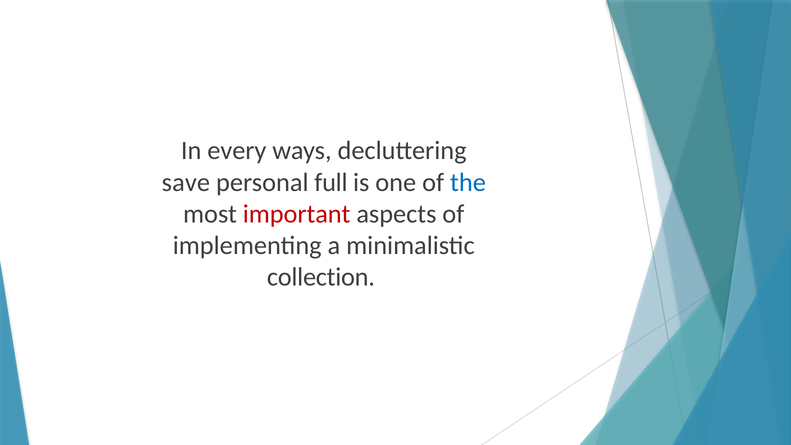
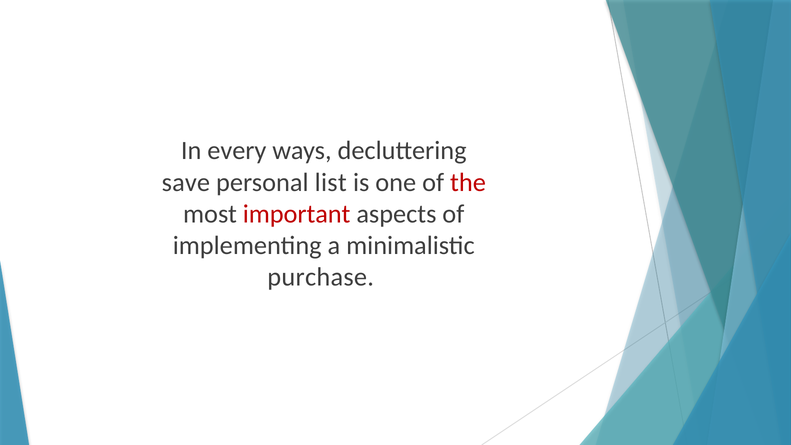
full: full -> list (331, 182)
the colour: blue -> red (468, 182)
collection: collection -> purchase (321, 277)
